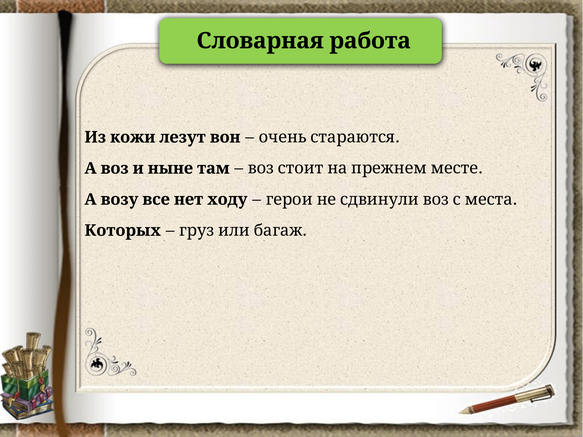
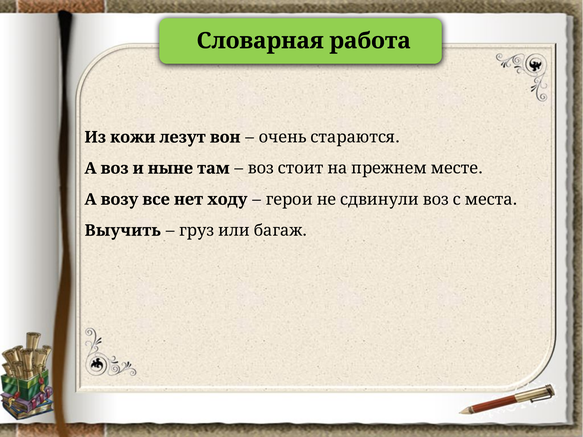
Которых: Которых -> Выучить (123, 231)
